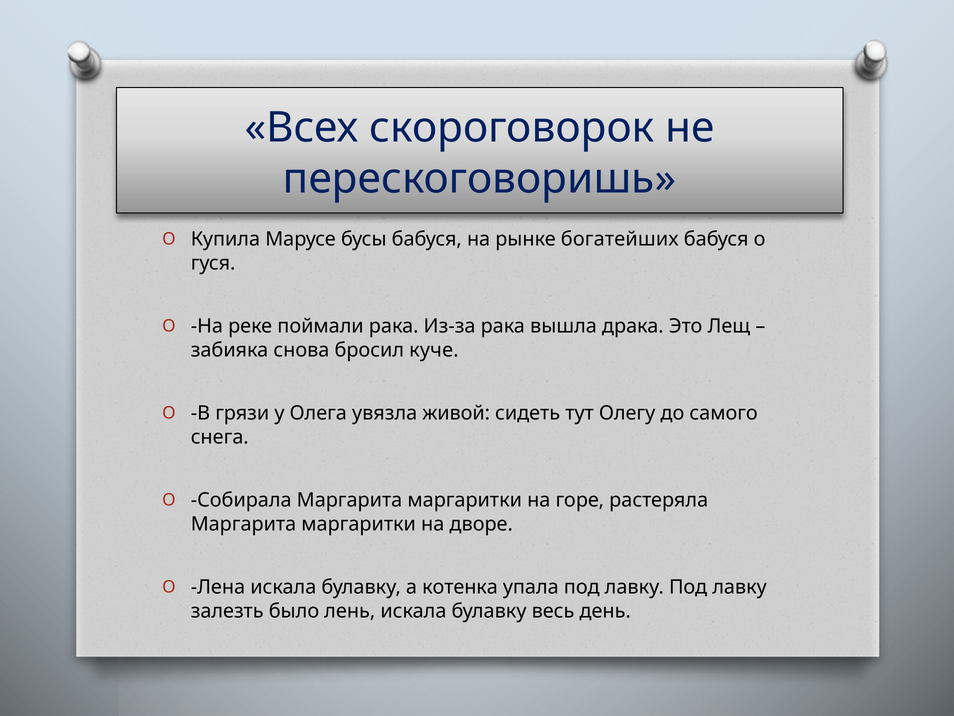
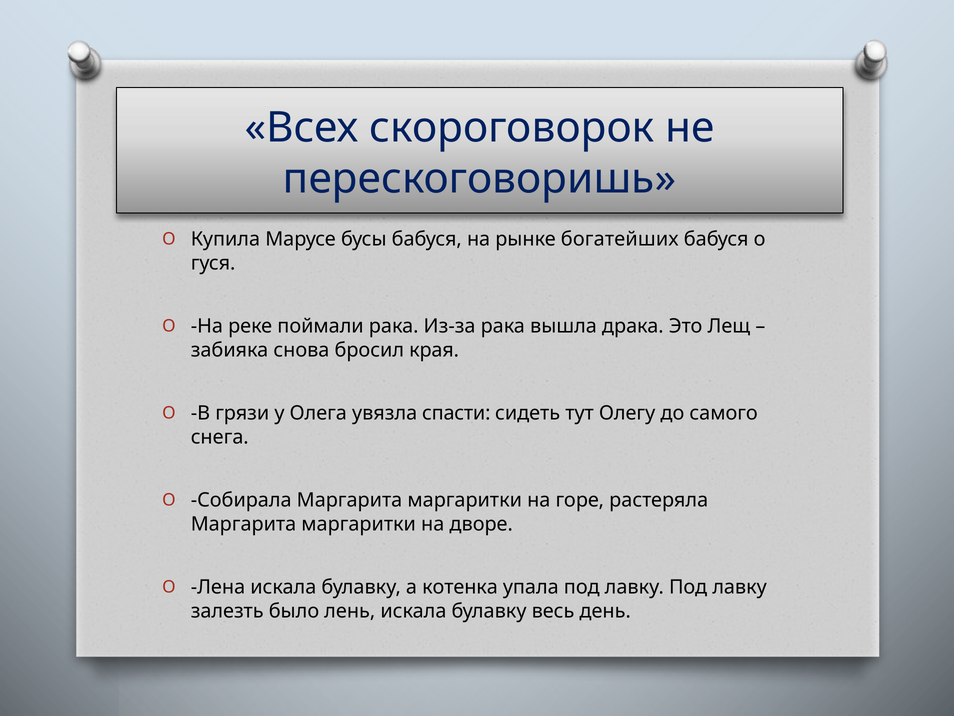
куче: куче -> края (434, 350)
живой: живой -> спасти (456, 413)
